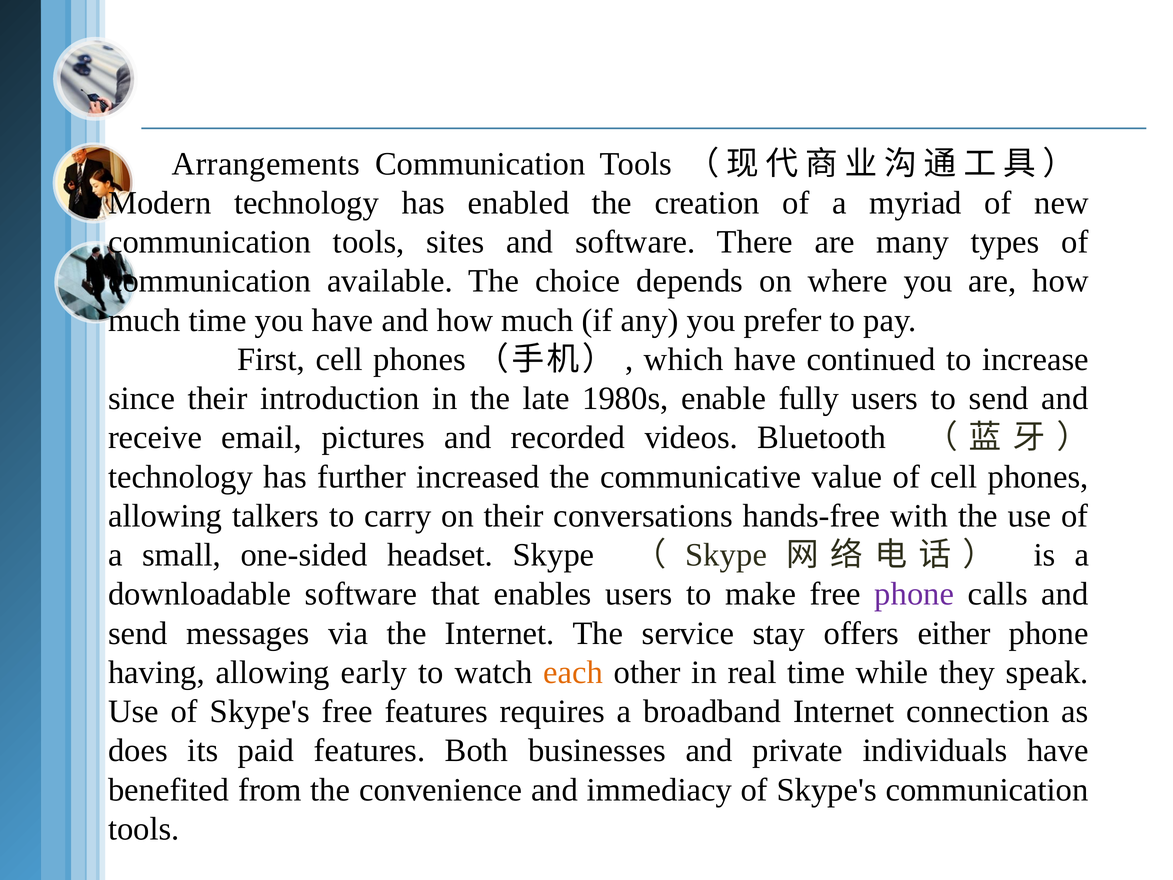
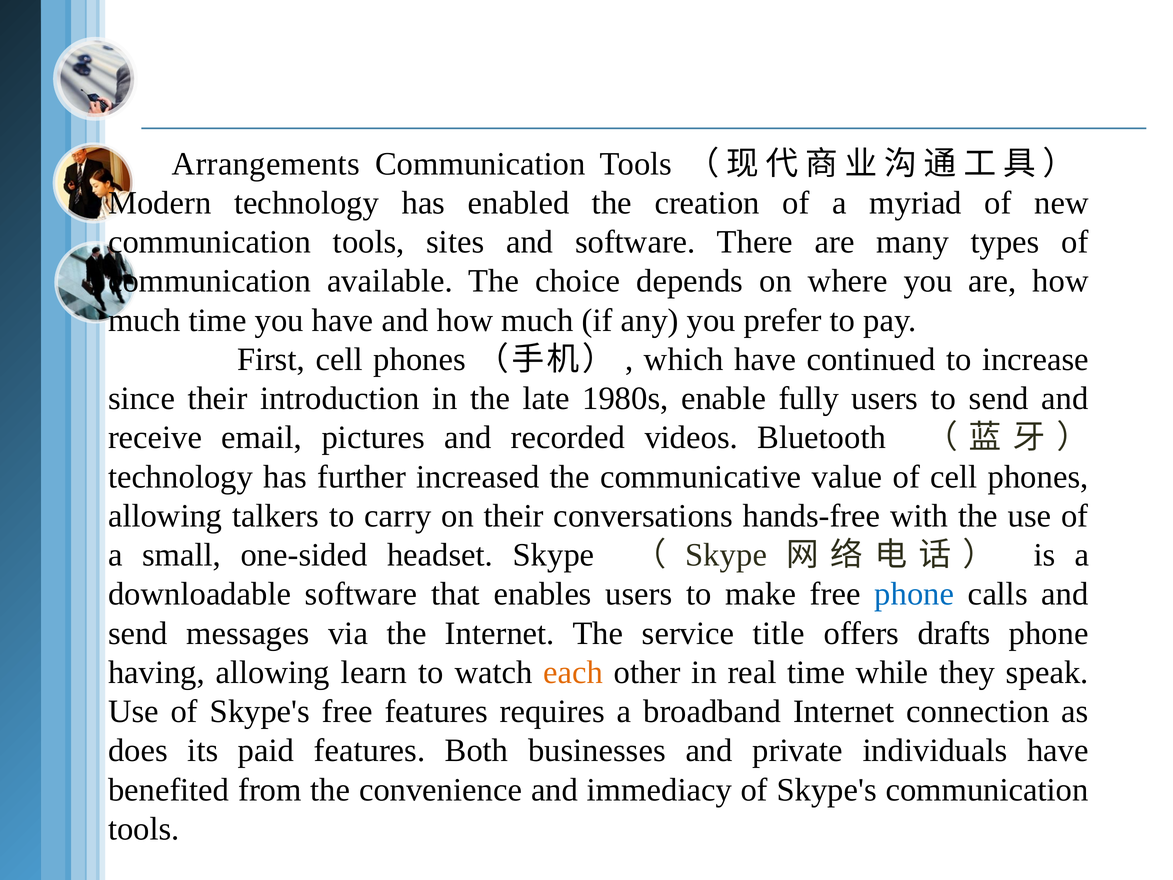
phone colour: purple -> blue (914, 594)
stay: stay -> title (779, 633)
either: either -> drafts (954, 633)
early: early -> learn (374, 672)
